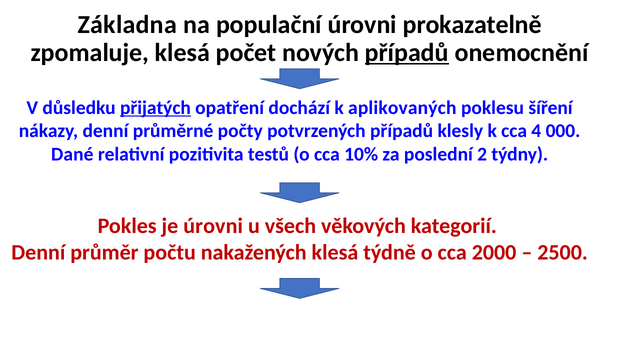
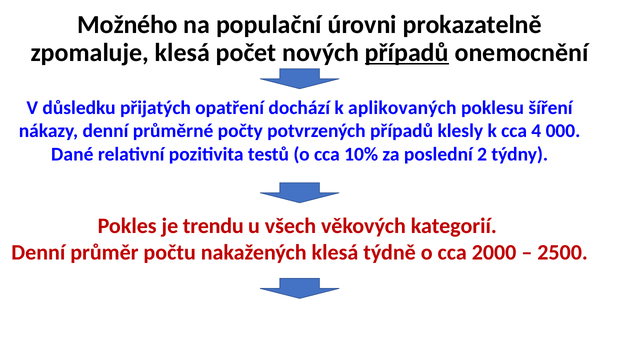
Základna: Základna -> Možného (128, 25)
přijatých underline: present -> none (156, 108)
je úrovni: úrovni -> trendu (213, 226)
